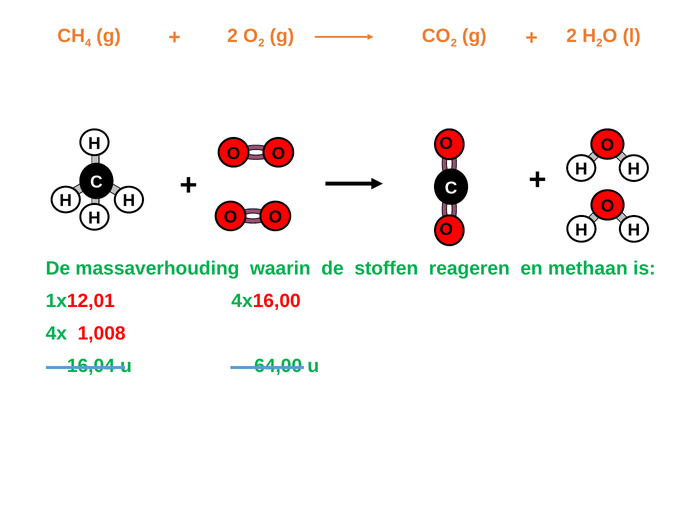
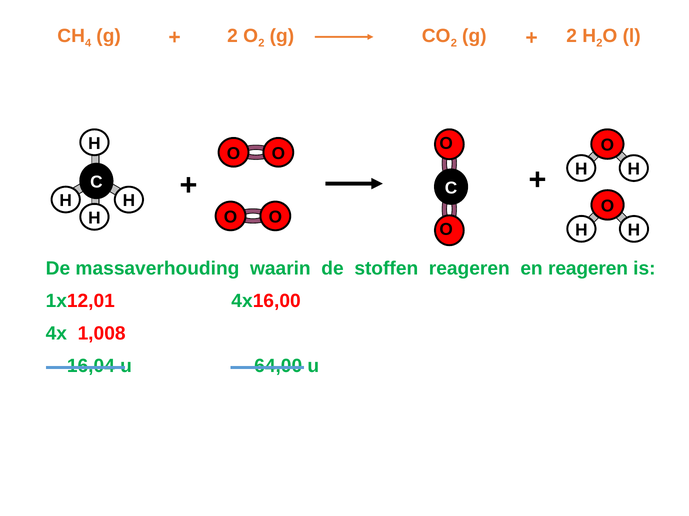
en methaan: methaan -> reageren (588, 269)
